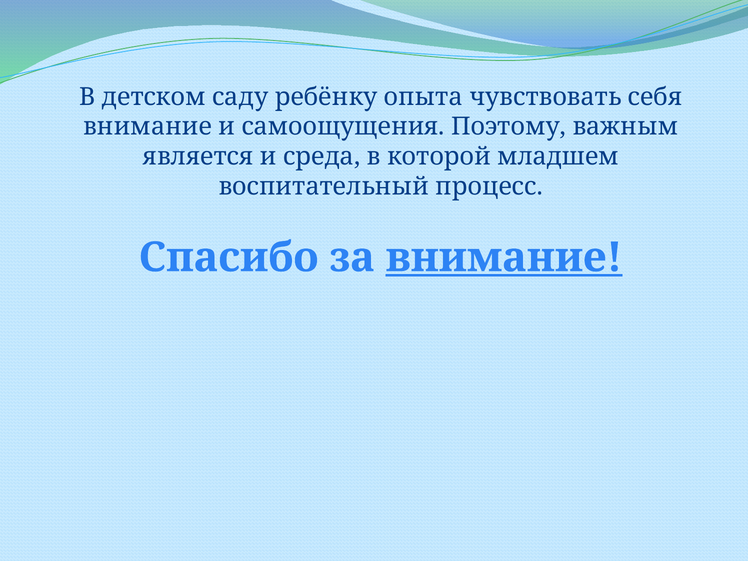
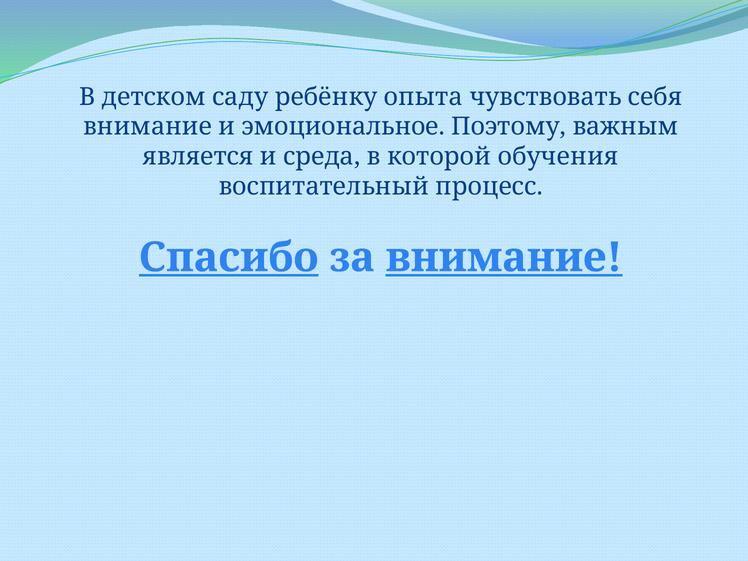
самоощущения: самоощущения -> эмоциональное (343, 127)
младшем: младшем -> обучения (558, 157)
Спасибо underline: none -> present (229, 258)
